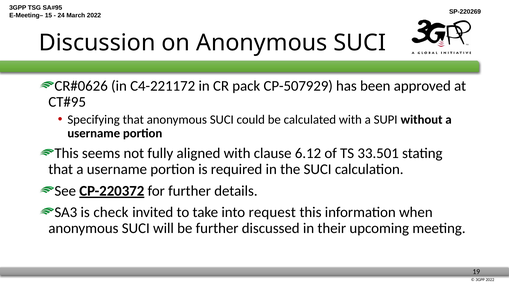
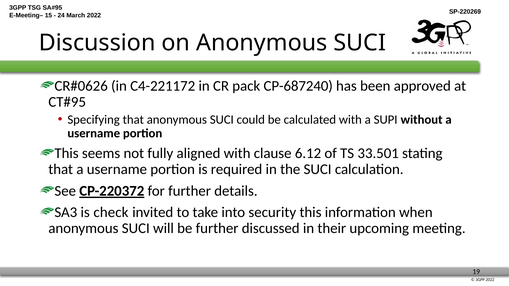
CP-507929: CP-507929 -> CP-687240 (298, 86)
request: request -> security (272, 213)
